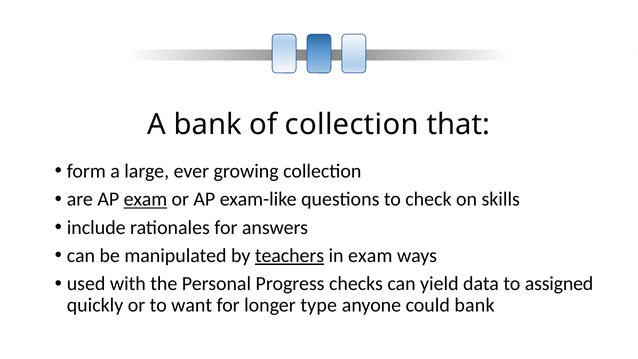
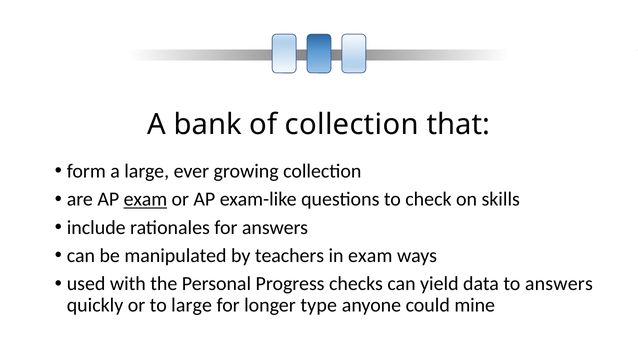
teachers underline: present -> none (289, 256)
to assigned: assigned -> answers (559, 284)
to want: want -> large (192, 305)
could bank: bank -> mine (475, 305)
